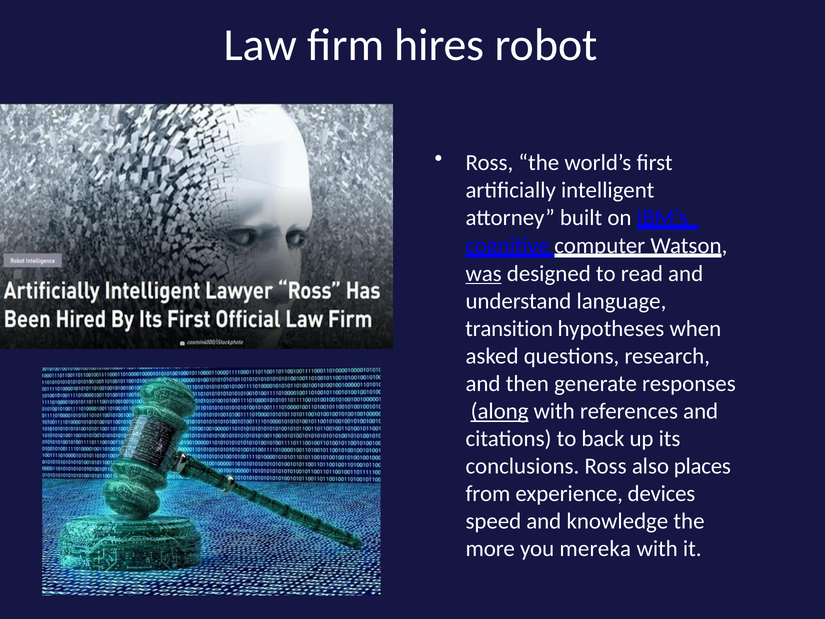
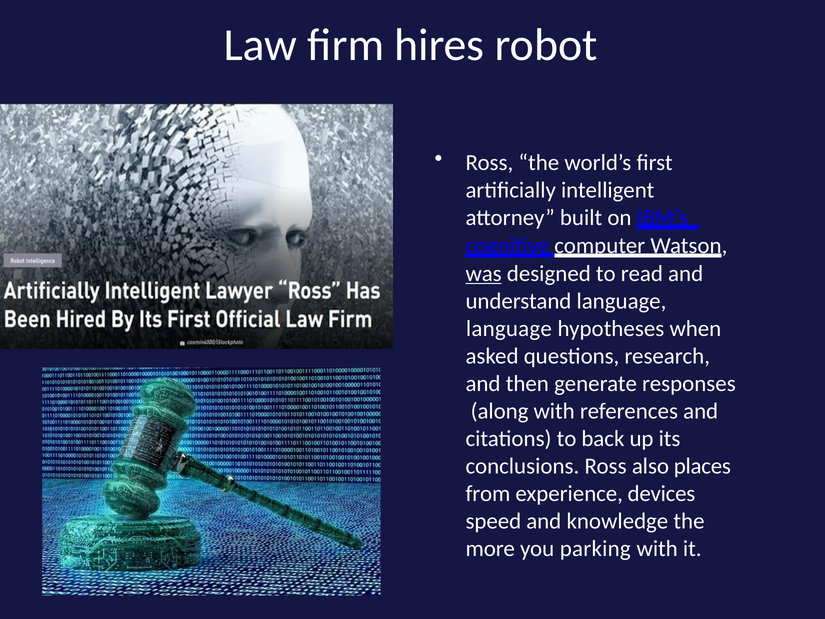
transition: transition -> language (509, 329)
along underline: present -> none (500, 411)
mereka: mereka -> parking (595, 549)
